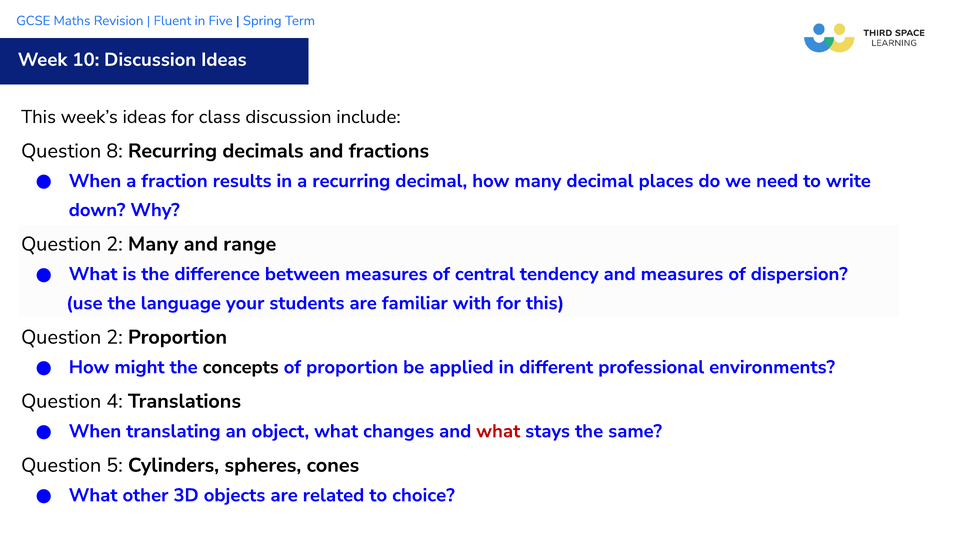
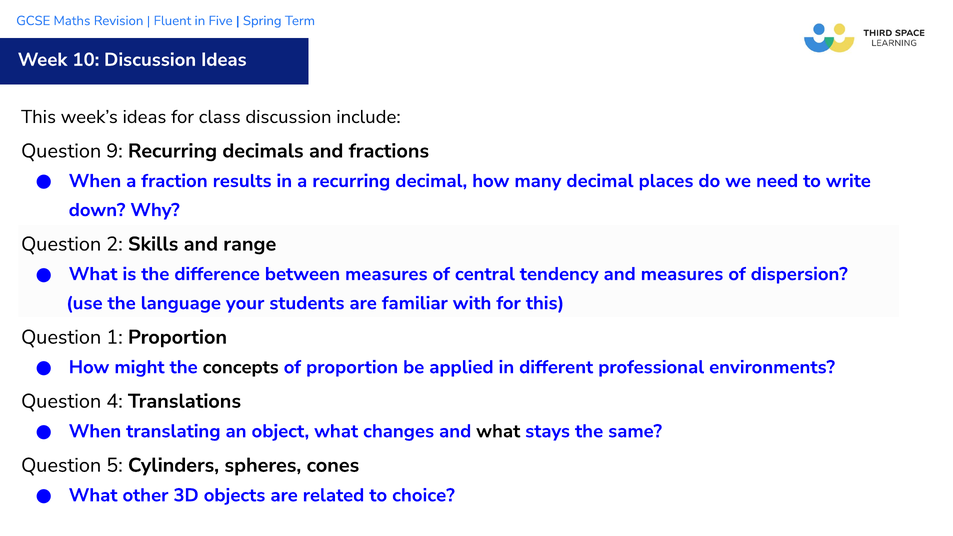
8: 8 -> 9 (114, 151)
2 Many: Many -> Skills (153, 244)
2: 2 -> 1 (114, 337)
what colour: red -> black (498, 431)
